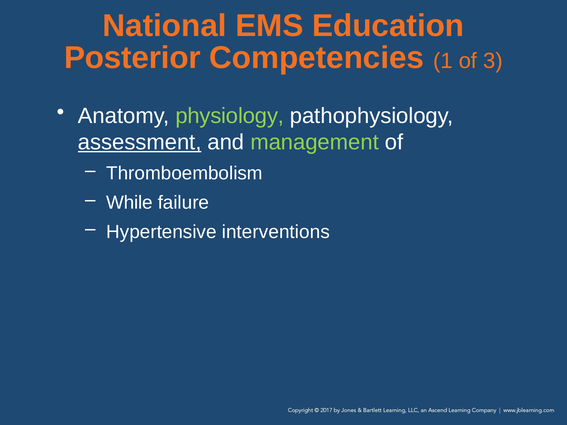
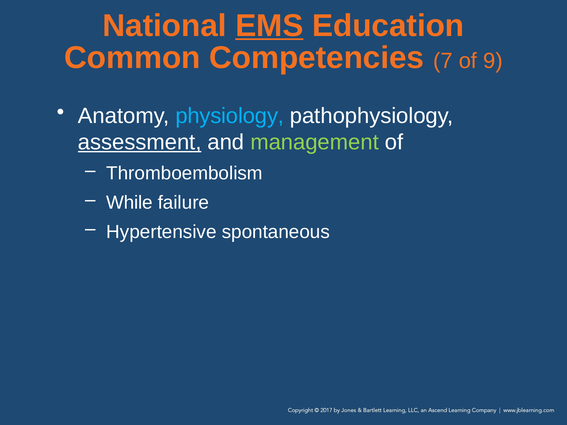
EMS underline: none -> present (269, 26)
Posterior: Posterior -> Common (132, 58)
1: 1 -> 7 (443, 61)
3: 3 -> 9 (493, 61)
physiology colour: light green -> light blue (230, 116)
interventions: interventions -> spontaneous (276, 232)
